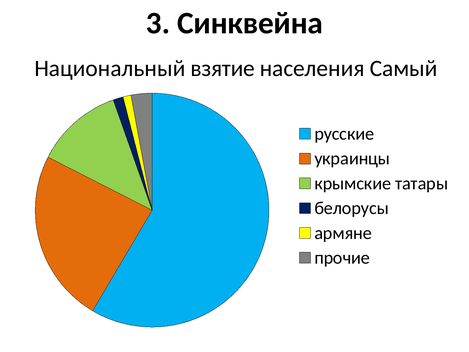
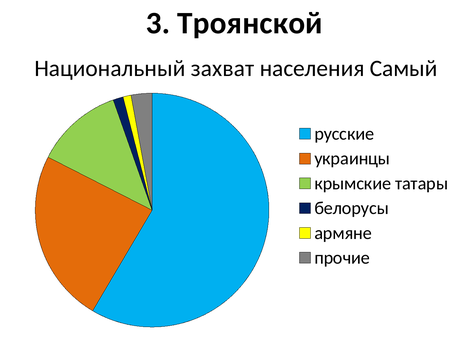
Синквейна: Синквейна -> Троянской (250, 23)
взятие: взятие -> захват (222, 68)
